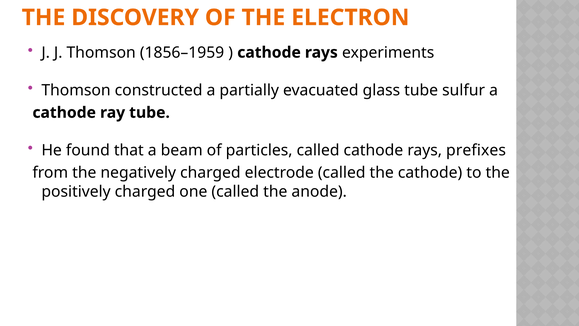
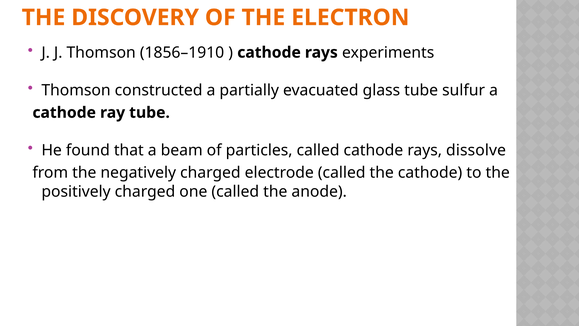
1856–1959: 1856–1959 -> 1856–1910 (182, 52)
prefixes: prefixes -> dissolve (476, 150)
